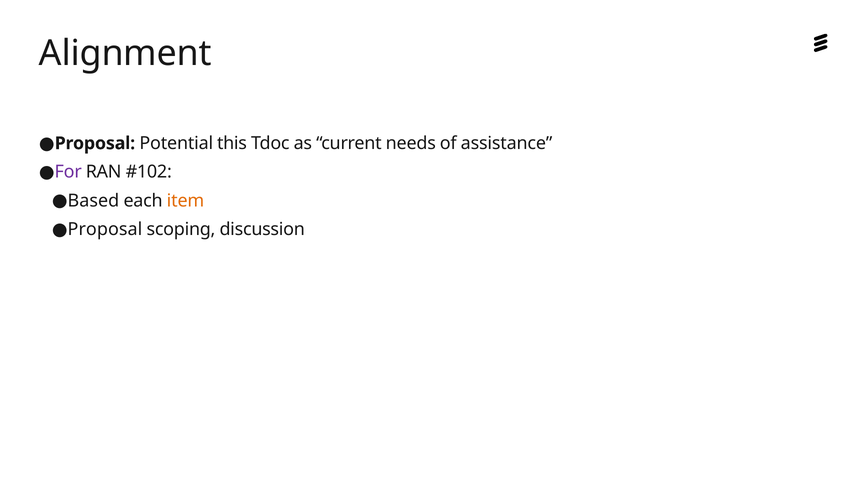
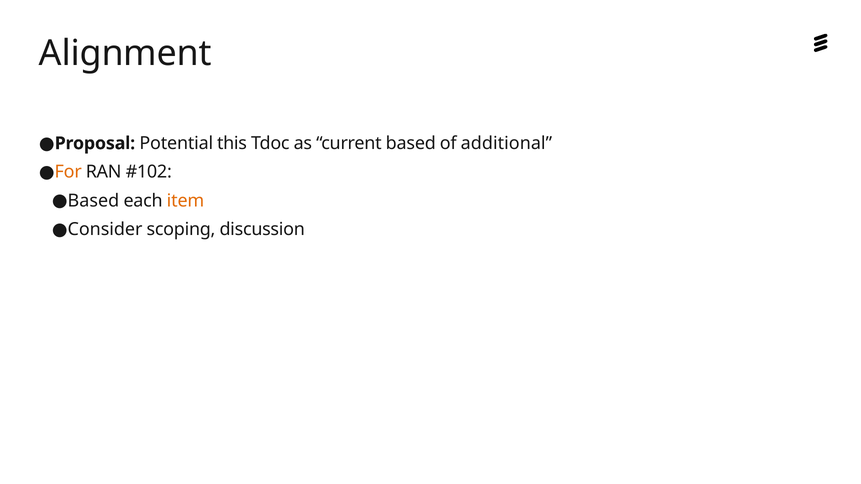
current needs: needs -> based (411, 143)
assistance: assistance -> additional (506, 143)
For colour: purple -> orange (68, 172)
Proposal: Proposal -> Consider (105, 230)
